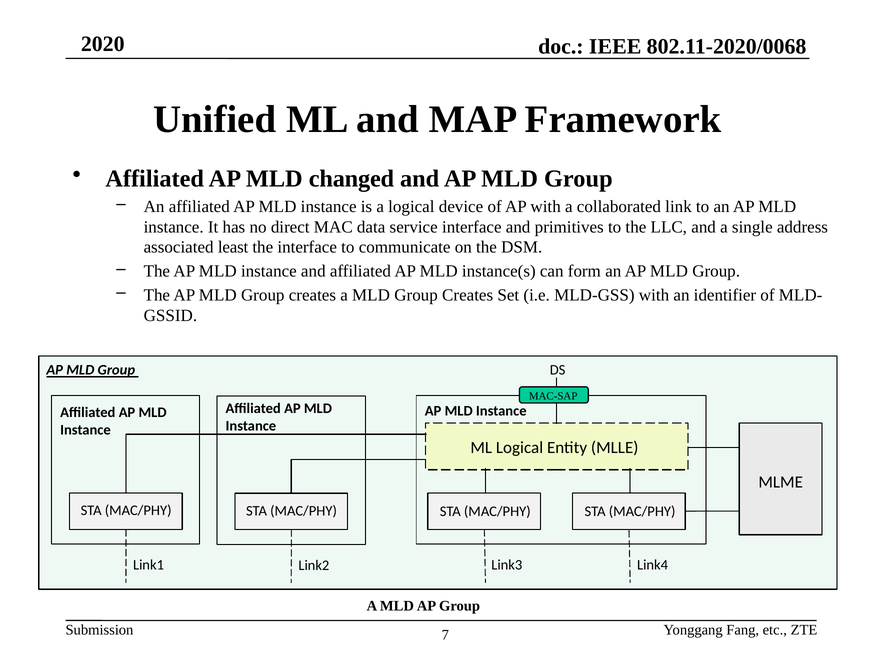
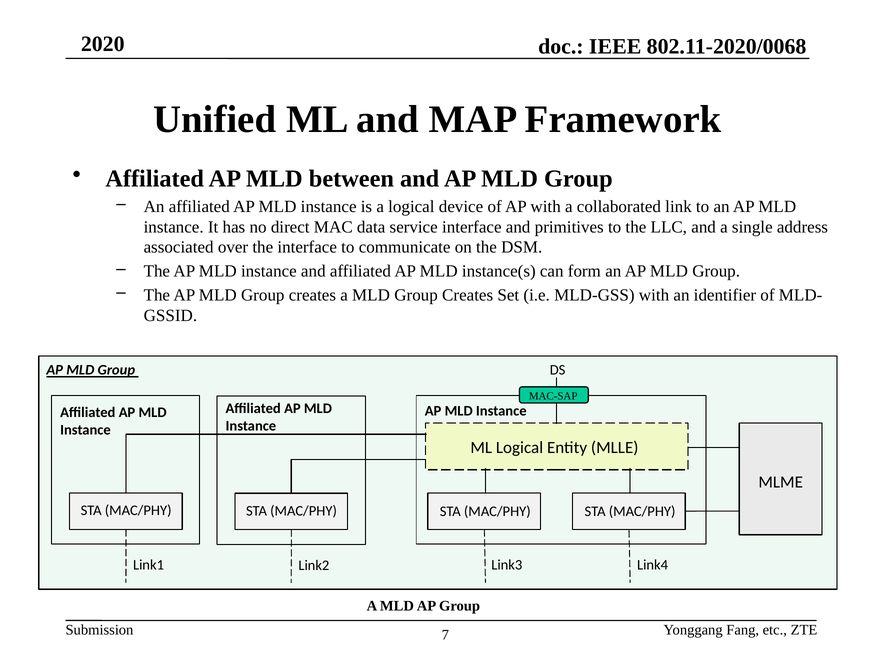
changed: changed -> between (351, 179)
least: least -> over (233, 247)
